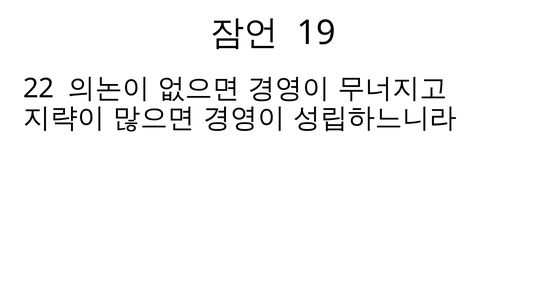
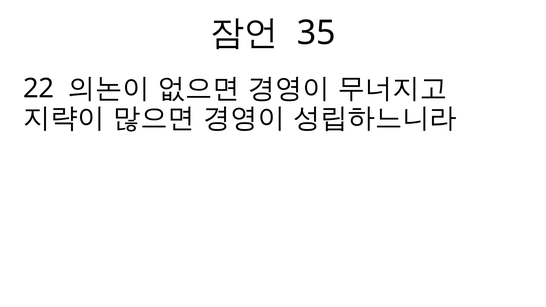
19: 19 -> 35 (316, 33)
